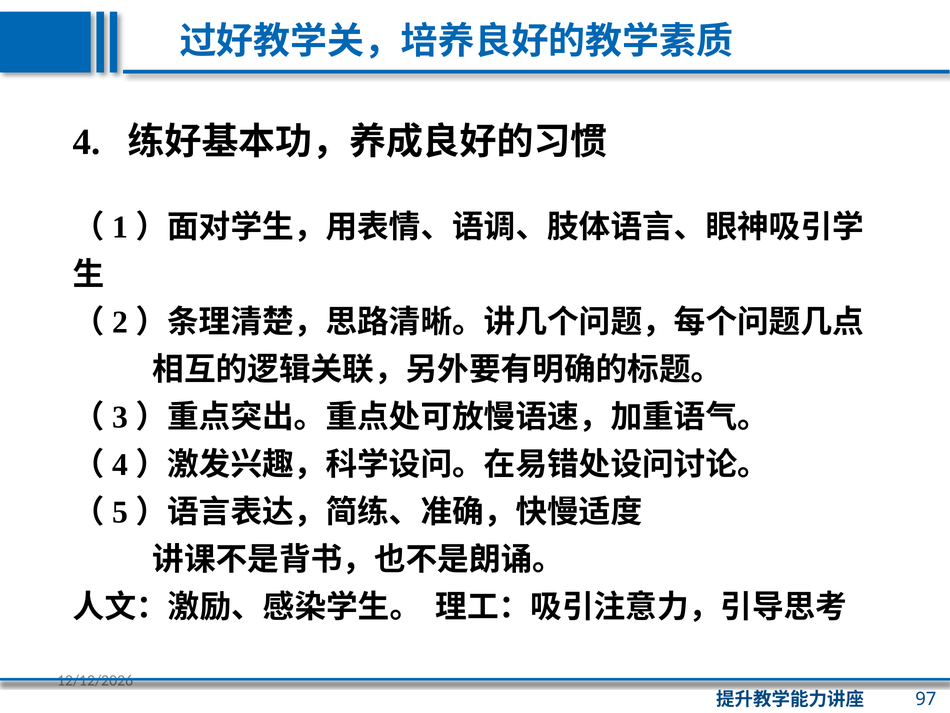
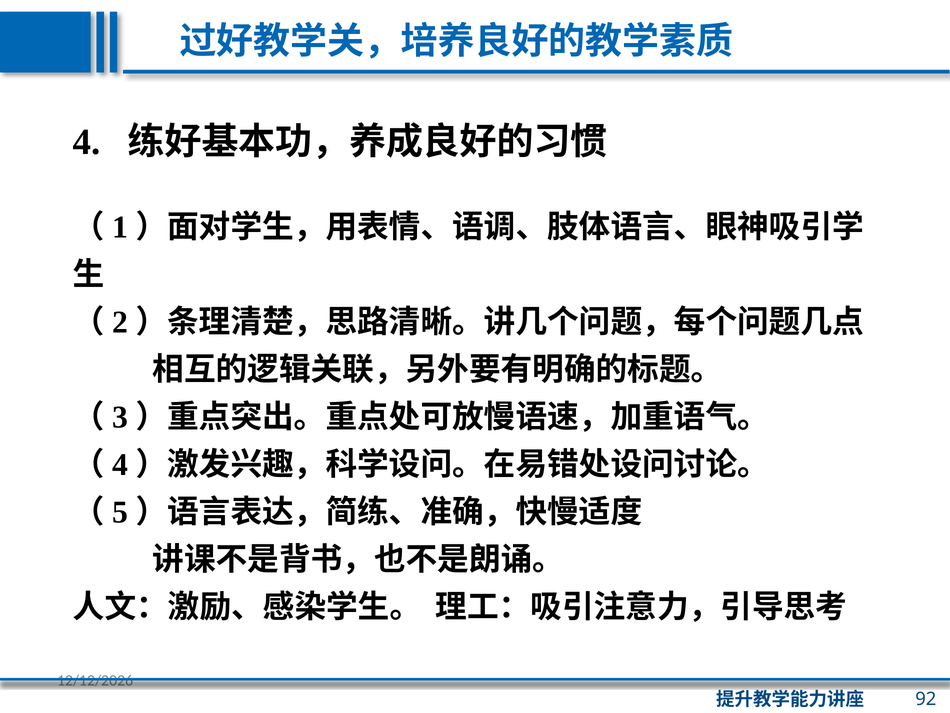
97: 97 -> 92 (926, 699)
